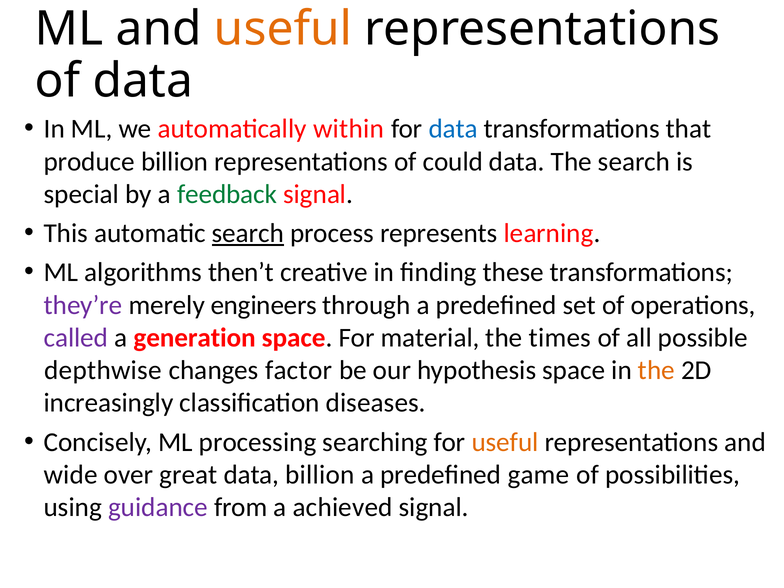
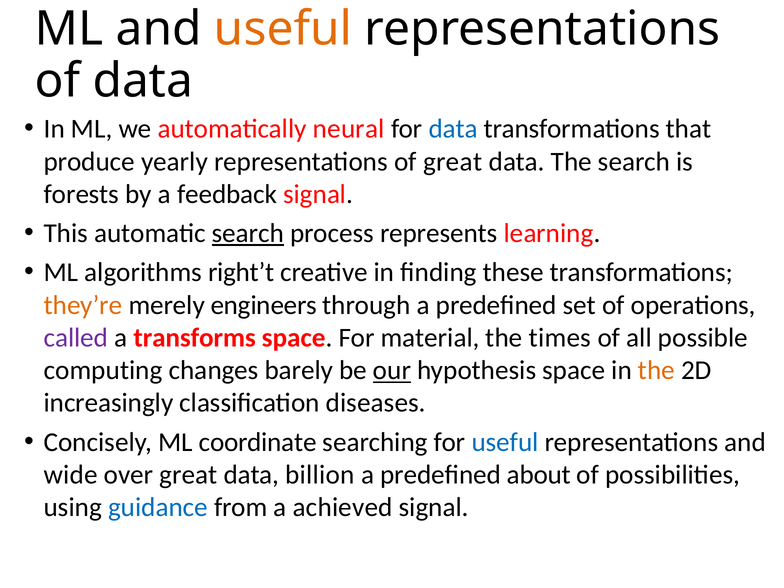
within: within -> neural (349, 129)
produce billion: billion -> yearly (175, 162)
of could: could -> great (453, 162)
special: special -> forests (81, 194)
feedback colour: green -> black (227, 194)
then’t: then’t -> right’t (241, 272)
they’re colour: purple -> orange (83, 305)
generation: generation -> transforms (195, 338)
depthwise: depthwise -> computing (103, 370)
factor: factor -> barely (299, 370)
our underline: none -> present (392, 370)
processing: processing -> coordinate (258, 442)
useful colour: orange -> blue (505, 442)
game: game -> about (539, 475)
guidance colour: purple -> blue (158, 507)
